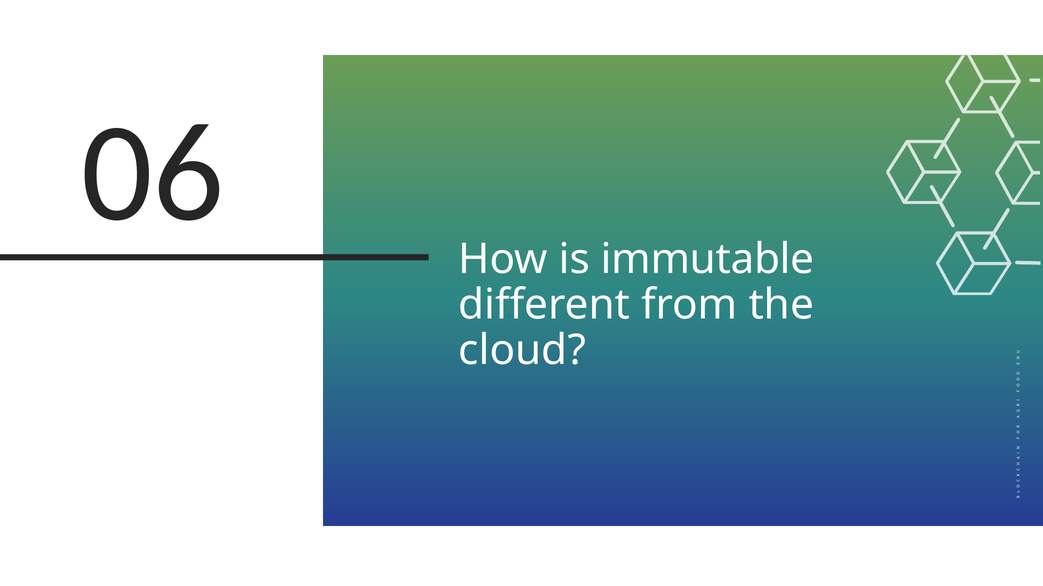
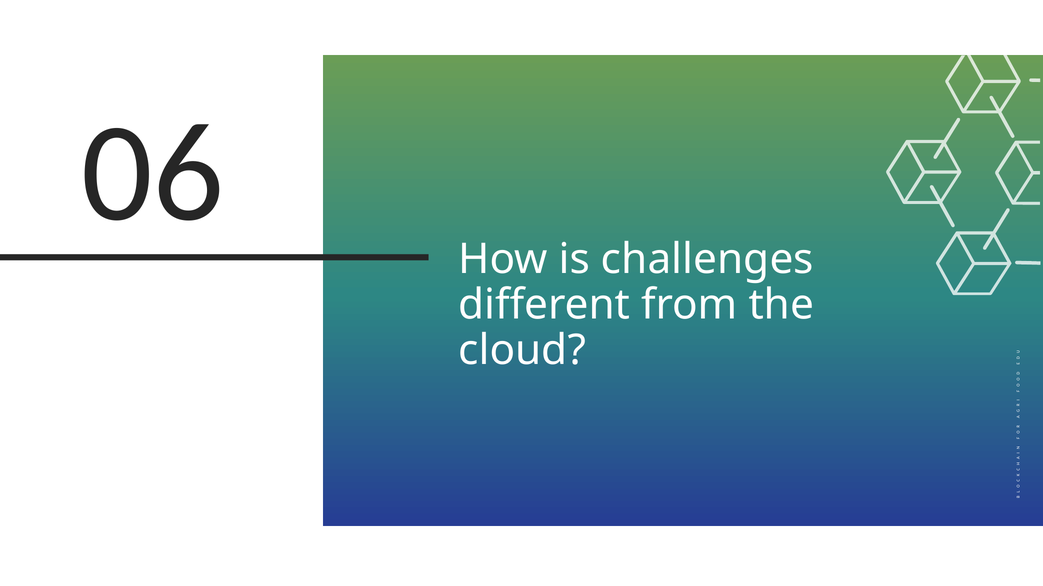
immutable: immutable -> challenges (707, 259)
